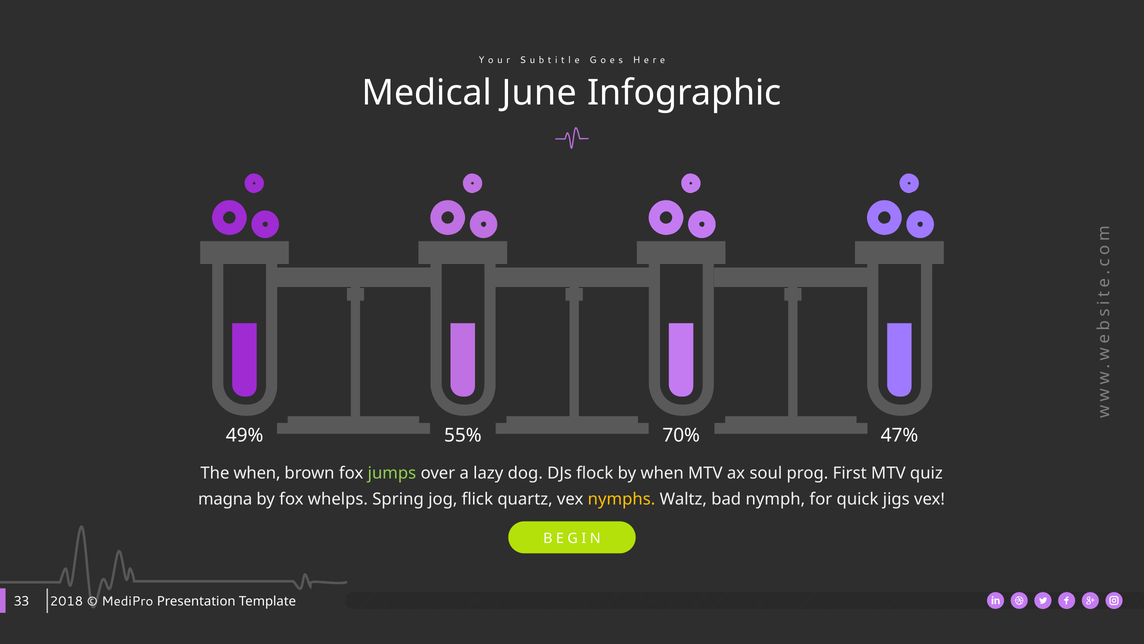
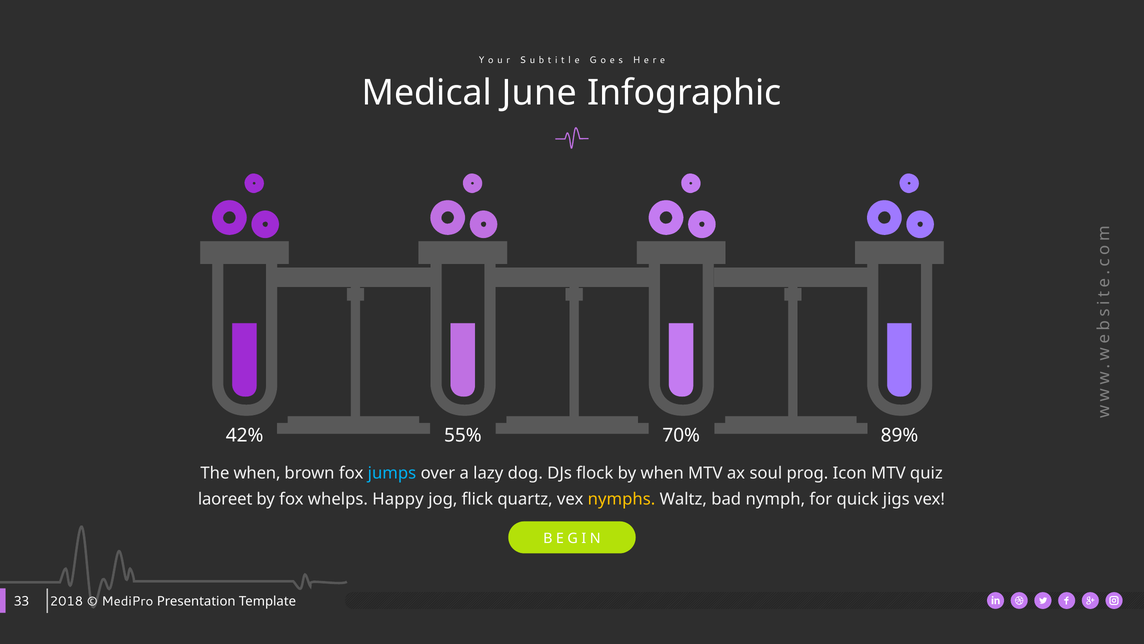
49%: 49% -> 42% (245, 435)
47%: 47% -> 89% (900, 435)
jumps colour: light green -> light blue (392, 473)
First: First -> Icon (850, 473)
magna: magna -> laoreet (225, 499)
Spring: Spring -> Happy (398, 499)
